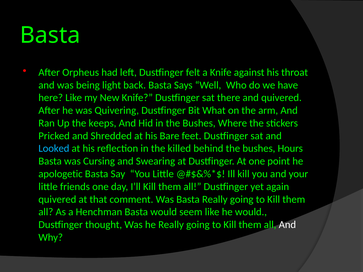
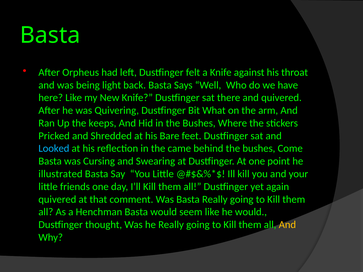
killed: killed -> came (179, 149)
Hours: Hours -> Come (290, 149)
apologetic: apologetic -> illustrated (60, 174)
And colour: white -> yellow (287, 225)
